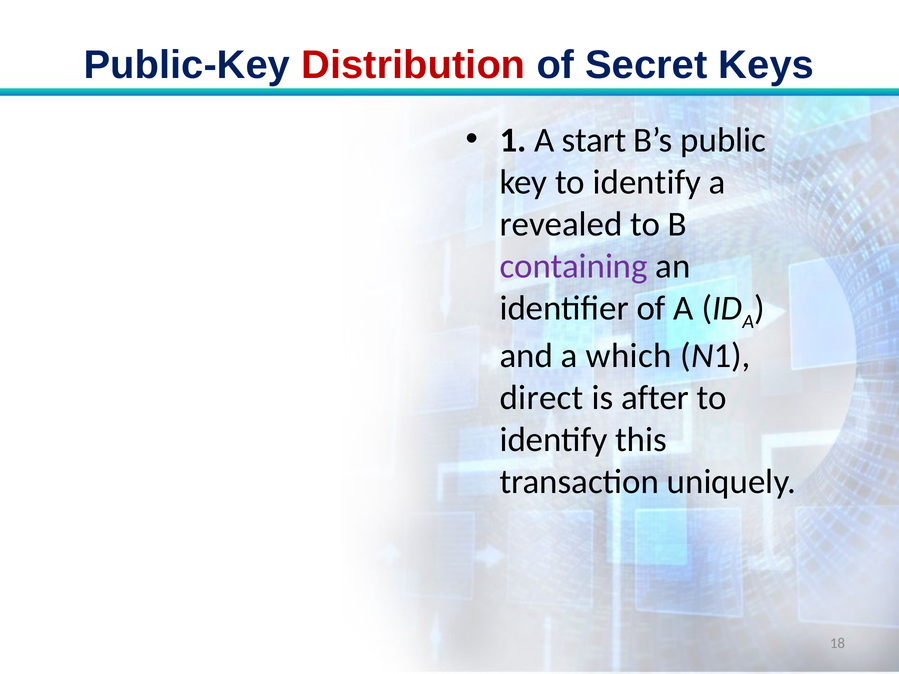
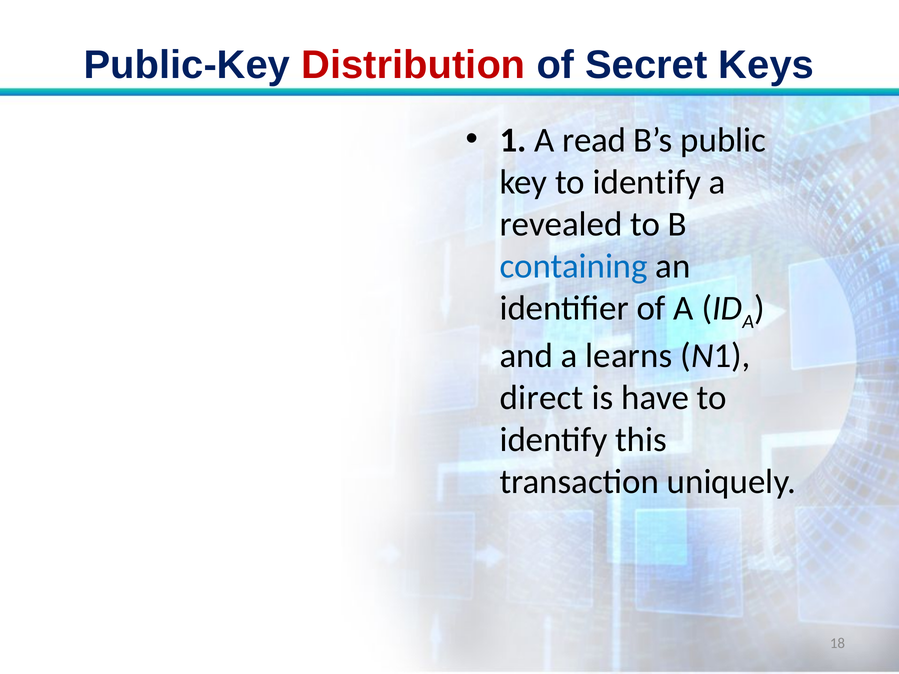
start: start -> read (594, 140)
containing colour: purple -> blue (574, 266)
which: which -> learns (629, 356)
after: after -> have (655, 398)
